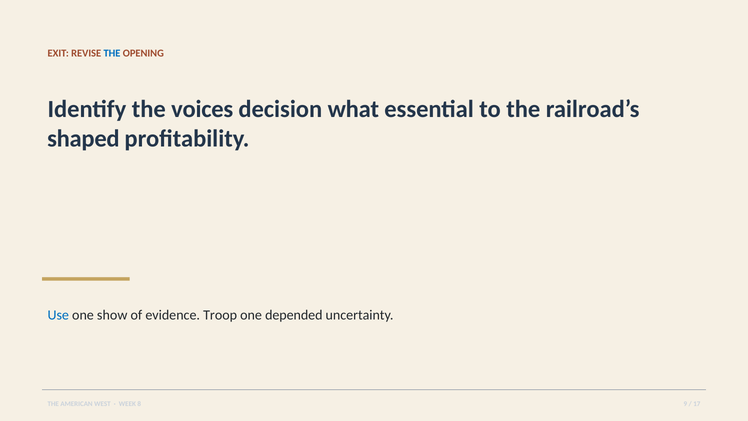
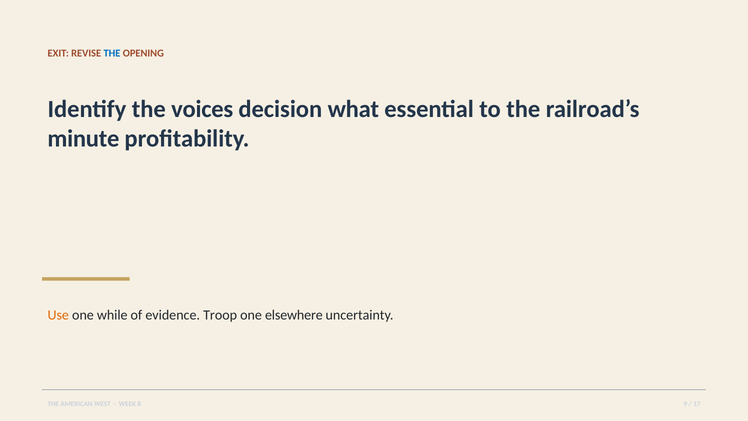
shaped: shaped -> minute (83, 139)
Use colour: blue -> orange (58, 315)
show: show -> while (112, 315)
depended: depended -> elsewhere (294, 315)
